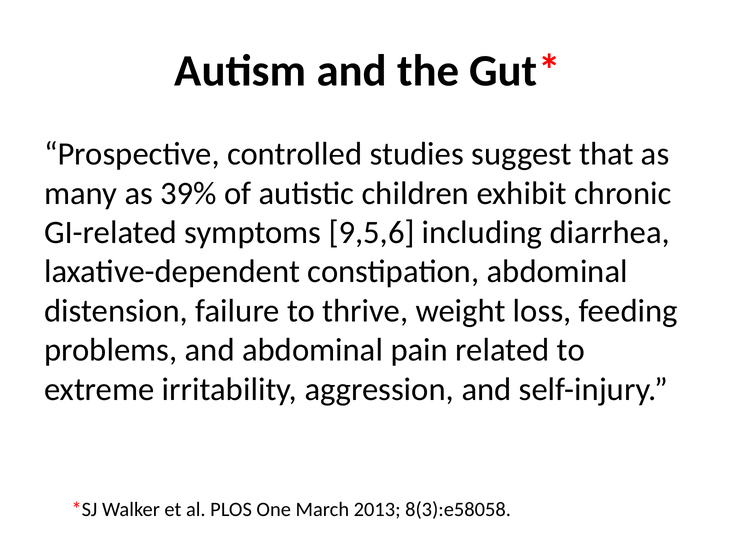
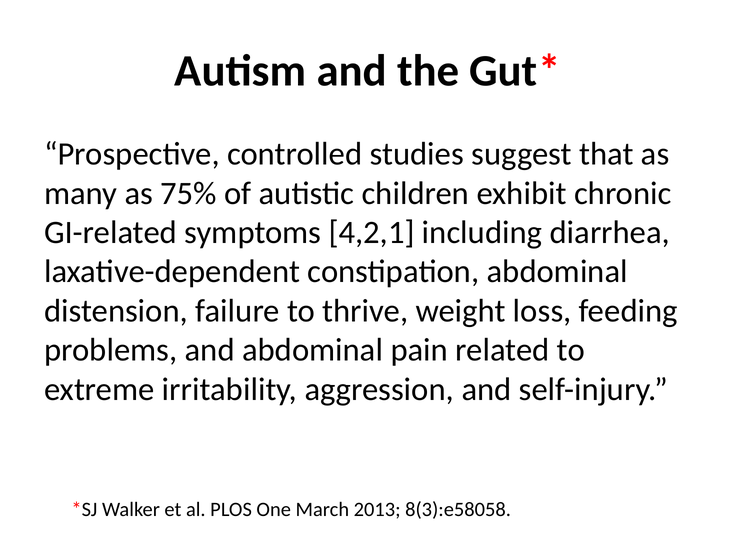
39%: 39% -> 75% (189, 193)
9,5,6: 9,5,6 -> 4,2,1 (372, 233)
